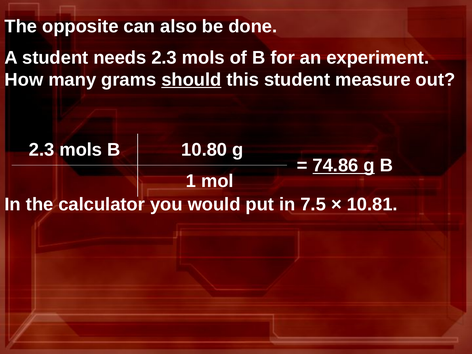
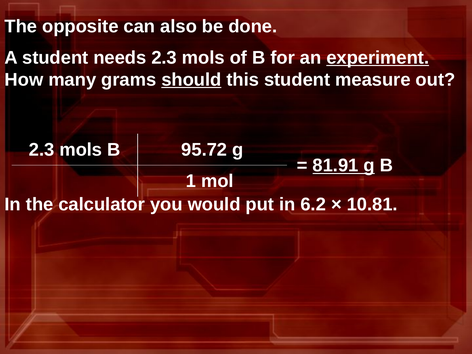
experiment underline: none -> present (378, 58)
10.80: 10.80 -> 95.72 (204, 150)
74.86: 74.86 -> 81.91 (336, 165)
7.5: 7.5 -> 6.2 (313, 205)
